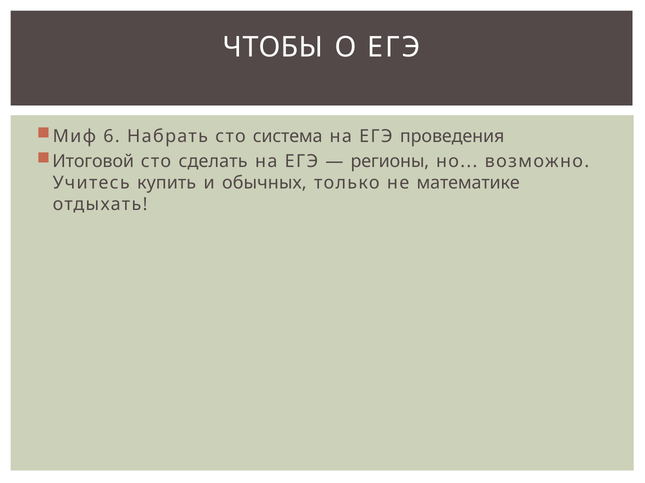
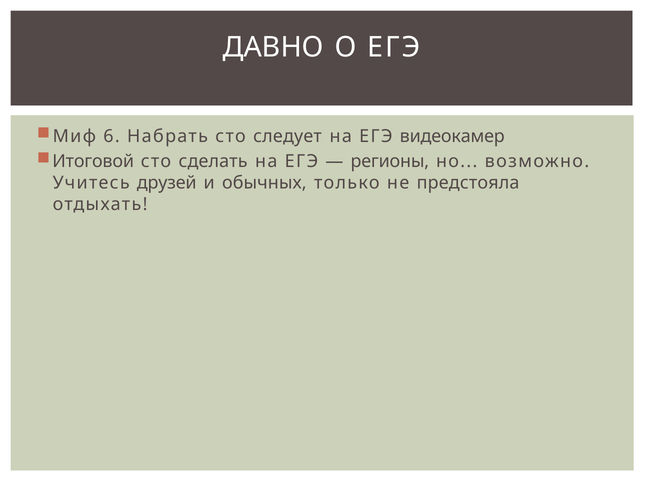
ЧТОБЫ: ЧТОБЫ -> ДАВНО (273, 48)
система: система -> следует (288, 136)
проведения: проведения -> видеокамер (452, 136)
купить: купить -> друзей (167, 183)
математике: математике -> предстояла (468, 183)
